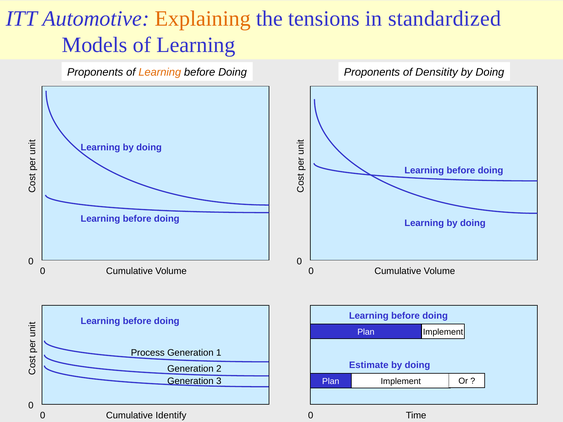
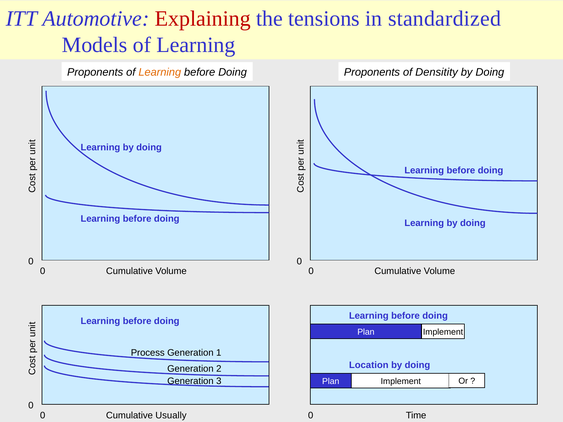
Explaining colour: orange -> red (203, 19)
Estimate: Estimate -> Location (369, 365)
Identify: Identify -> Usually (171, 416)
